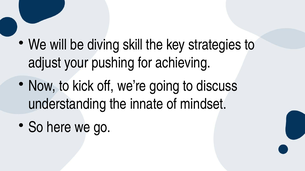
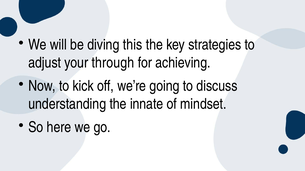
skill: skill -> this (133, 45)
pushing: pushing -> through (113, 63)
